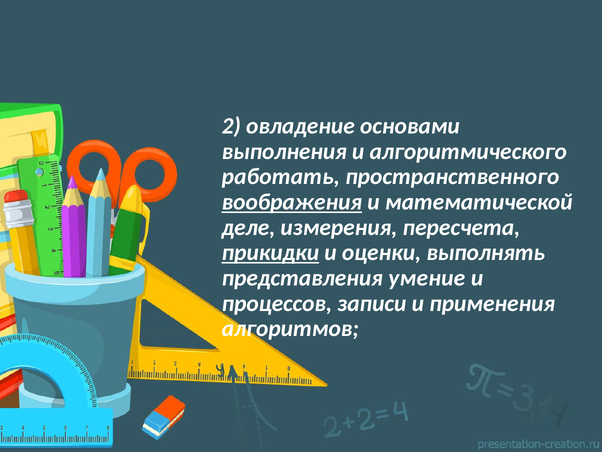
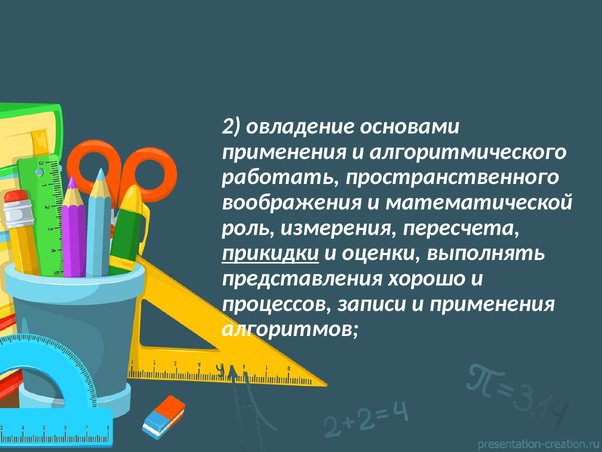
выполнения: выполнения -> применения (284, 151)
воображения underline: present -> none (292, 202)
деле: деле -> роль (249, 227)
умение: умение -> хорошо (427, 278)
